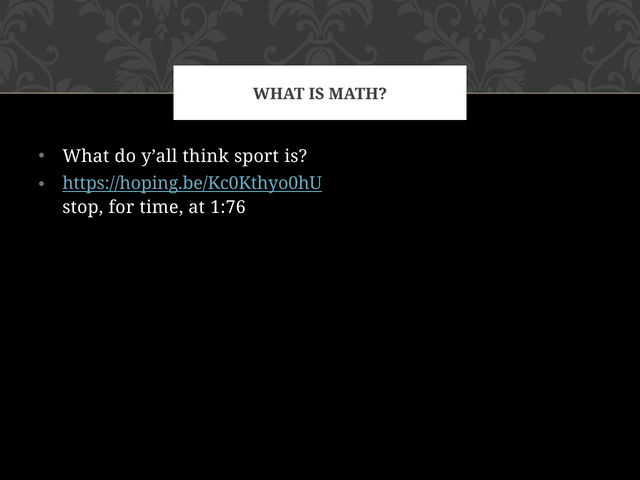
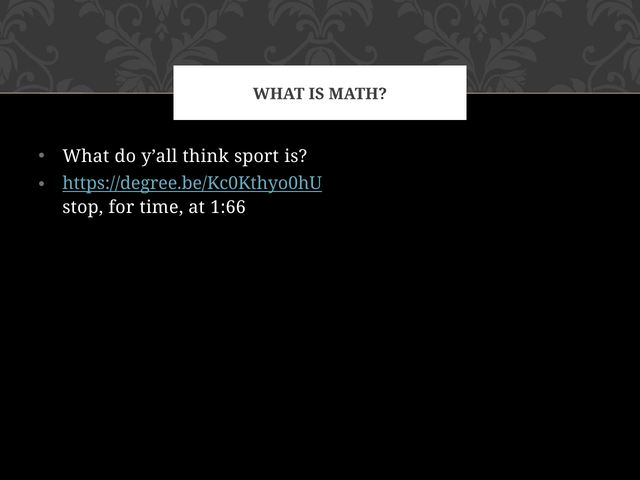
https://hoping.be/Kc0Kthyo0hU: https://hoping.be/Kc0Kthyo0hU -> https://degree.be/Kc0Kthyo0hU (192, 183)
1:76: 1:76 -> 1:66 (228, 208)
